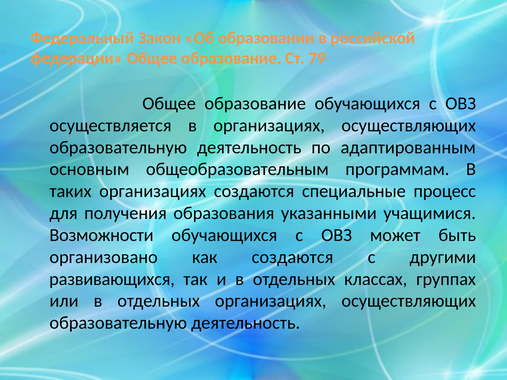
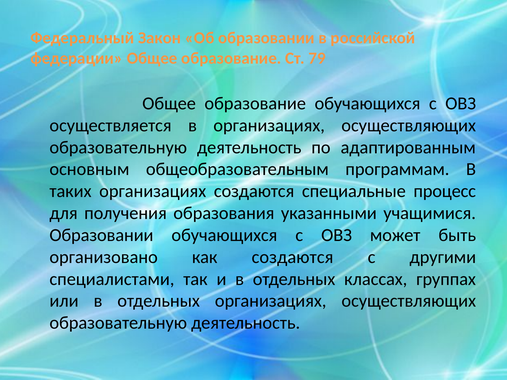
Возможности: Возможности -> Образовании (101, 235)
развивающихся: развивающихся -> специалистами (112, 279)
